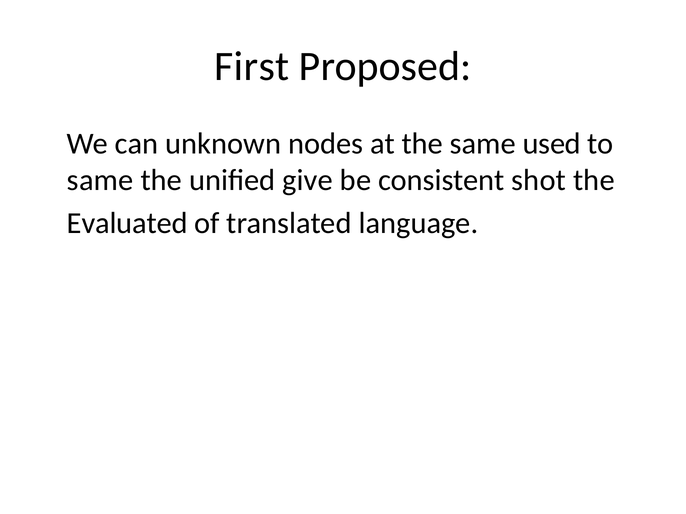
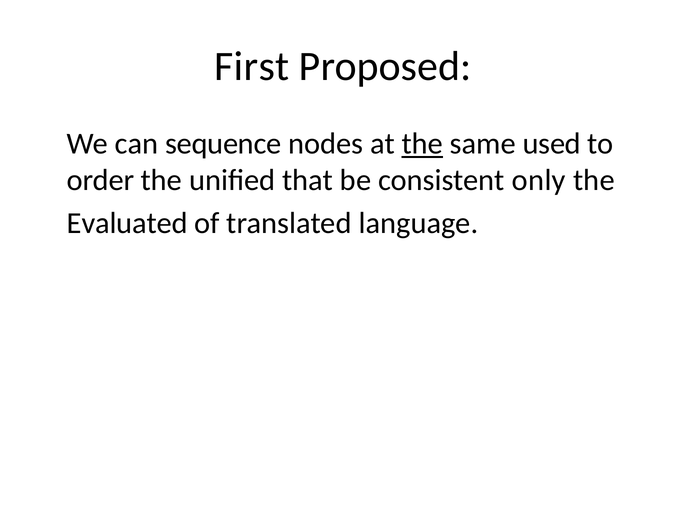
unknown: unknown -> sequence (223, 144)
the underline: none -> present (422, 144)
same: same -> order (101, 181)
give: give -> that (308, 181)
shot: shot -> only (539, 181)
